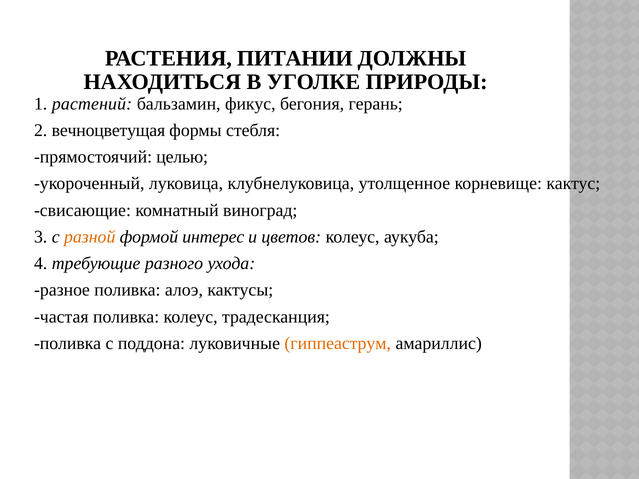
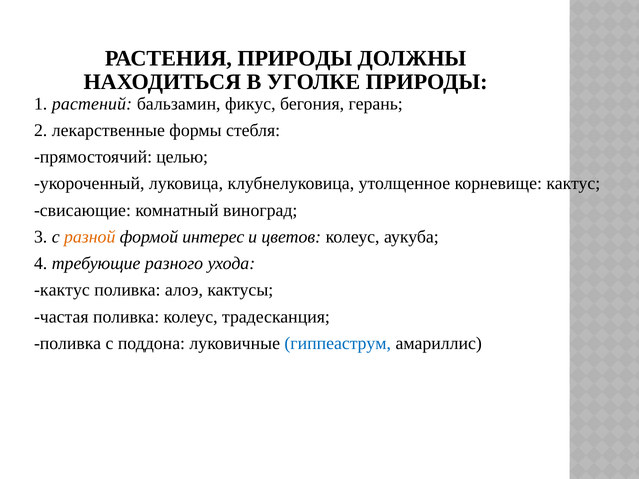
РАСТЕНИЯ ПИТАНИИ: ПИТАНИИ -> ПРИРОДЫ (295, 58)
вечноцветущая: вечноцветущая -> лекарственные (108, 130)
разное: разное -> кактус (62, 290)
гиппеаструм colour: orange -> blue (338, 344)
